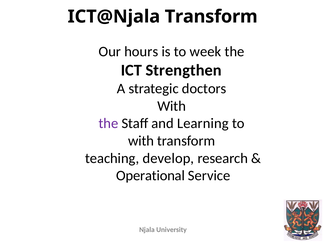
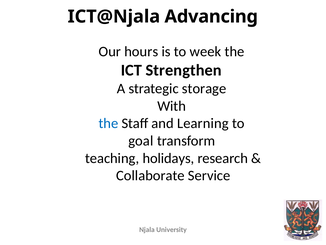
ICT@Njala Transform: Transform -> Advancing (211, 17)
doctors: doctors -> storage (204, 88)
the colour: purple -> blue (108, 123)
with: with -> goal (141, 141)
develop: develop -> holidays (168, 158)
Operational: Operational -> Collaborate (150, 175)
